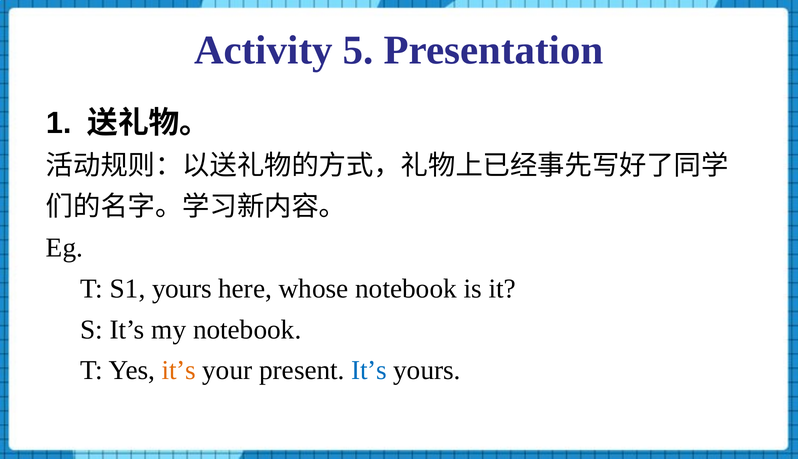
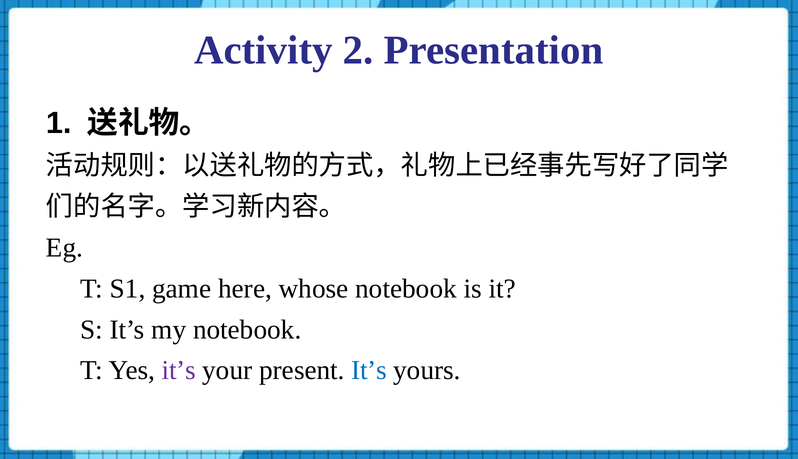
5: 5 -> 2 (358, 50)
S1 yours: yours -> game (182, 289)
it’s colour: orange -> purple (179, 371)
